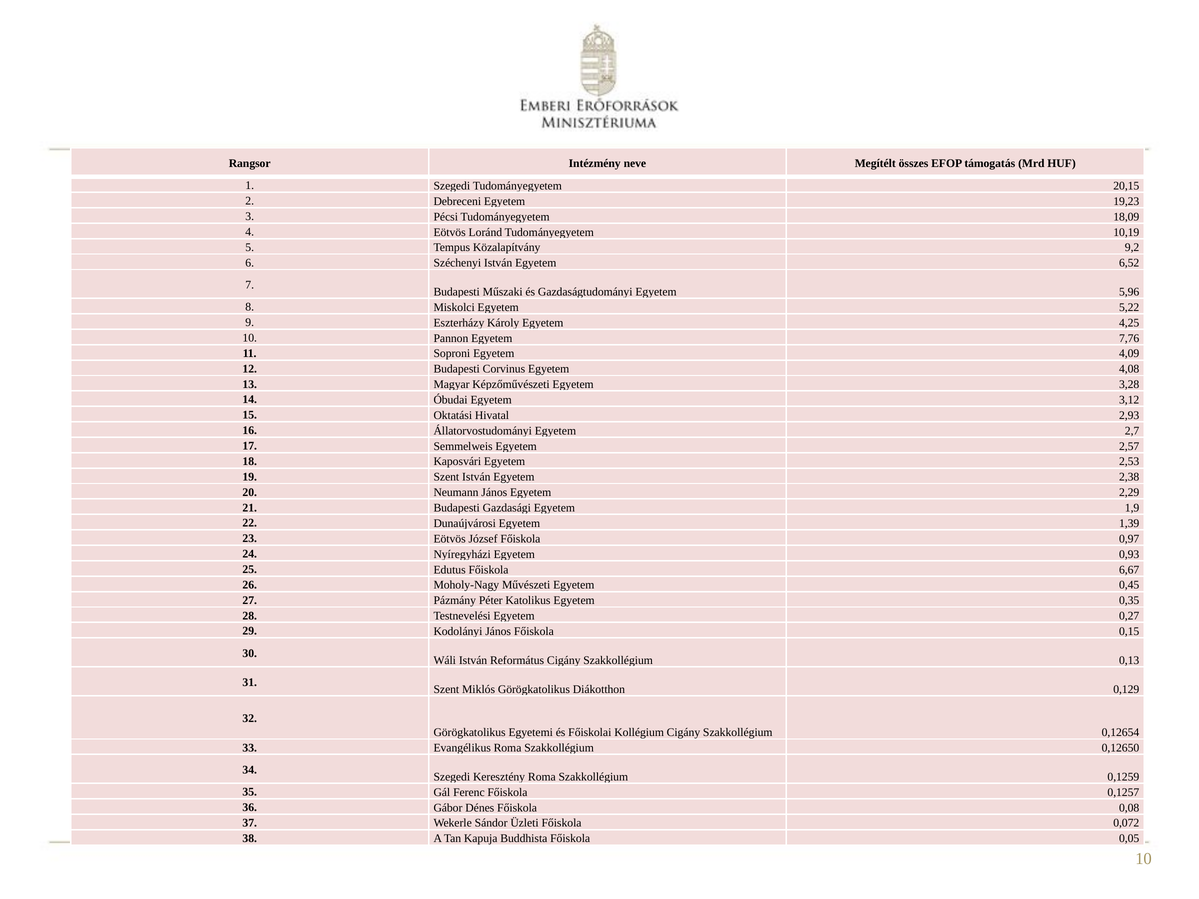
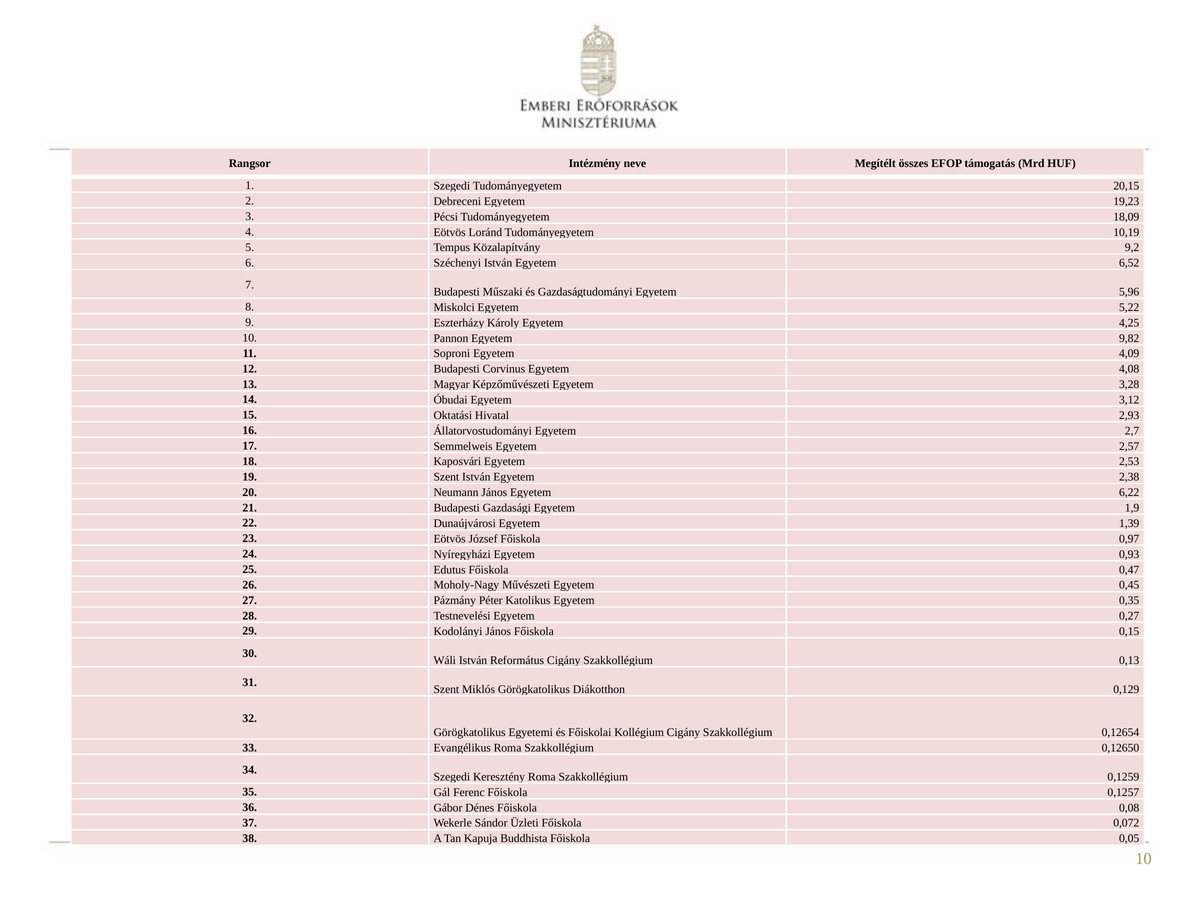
7,76: 7,76 -> 9,82 (1129, 338)
2,29: 2,29 -> 6,22 (1129, 493)
6,67: 6,67 -> 0,47 (1129, 570)
